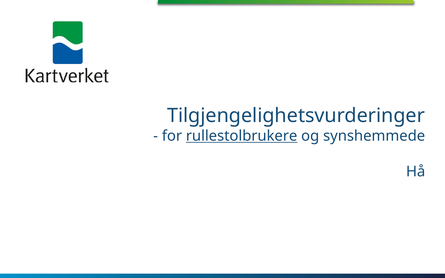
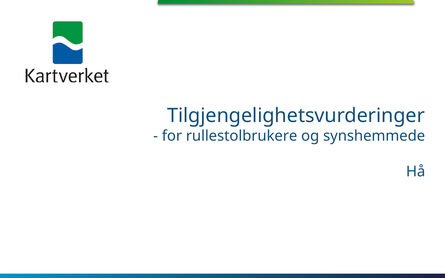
rullestolbrukere underline: present -> none (242, 136)
